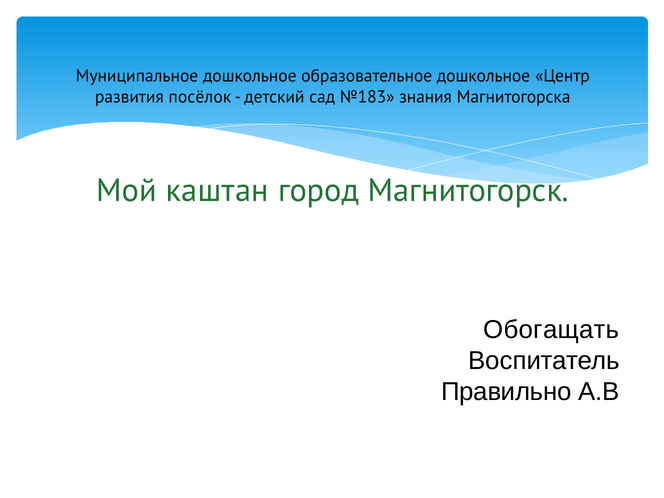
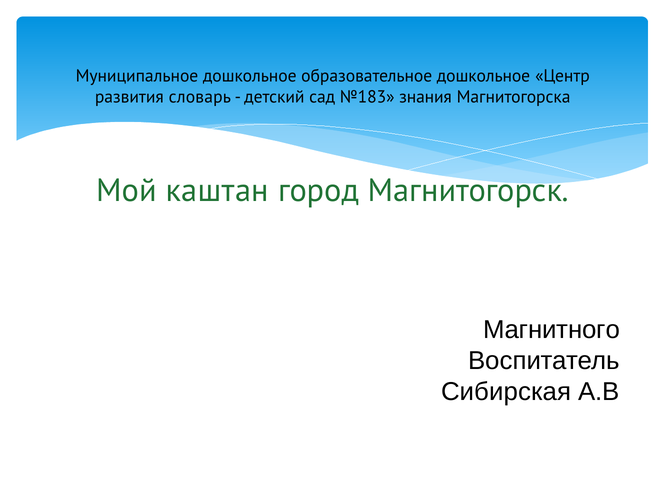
посёлок: посёлок -> словарь (200, 97)
Обогащать: Обогащать -> Магнитного (552, 330)
Правильно: Правильно -> Сибирская (506, 392)
